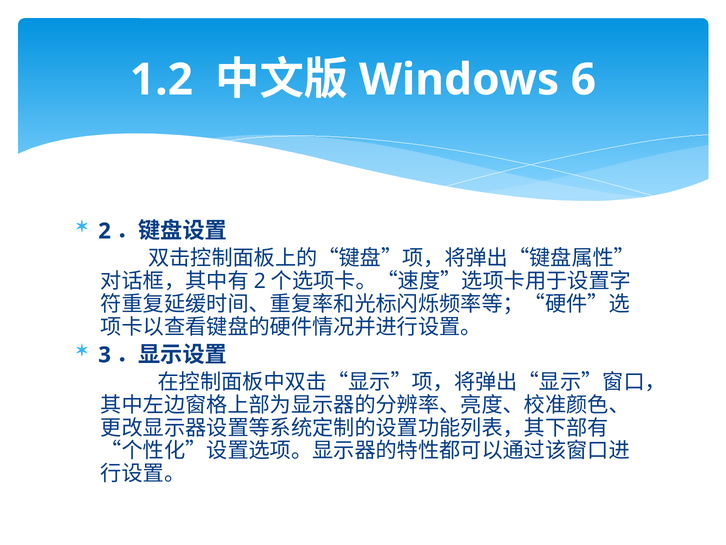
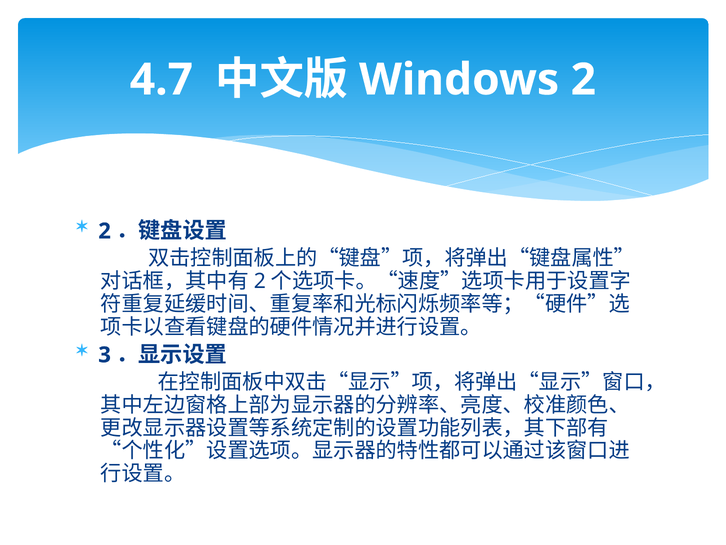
1.2: 1.2 -> 4.7 (161, 80)
6: 6 -> 2 (583, 80)
